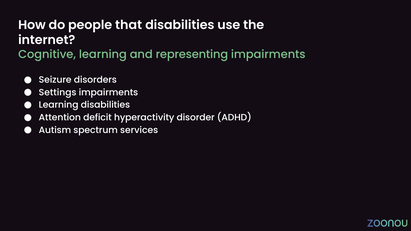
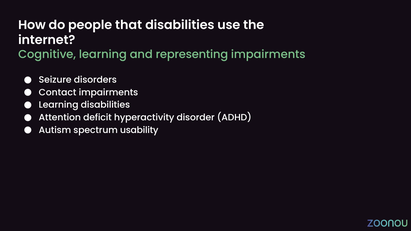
Settings: Settings -> Contact (58, 92)
services: services -> usability (139, 130)
